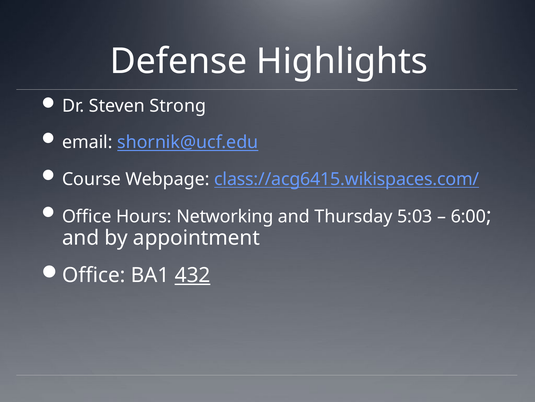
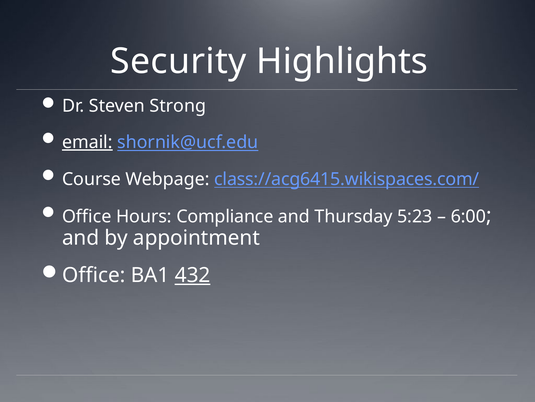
Defense: Defense -> Security (178, 61)
email underline: none -> present (87, 142)
Networking: Networking -> Compliance (225, 216)
5:03: 5:03 -> 5:23 (415, 216)
